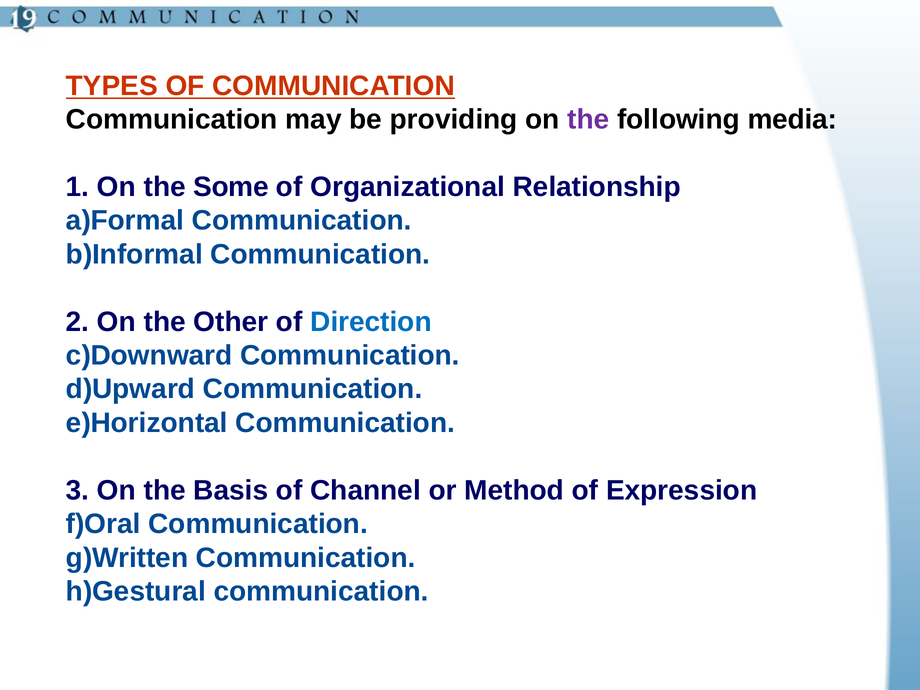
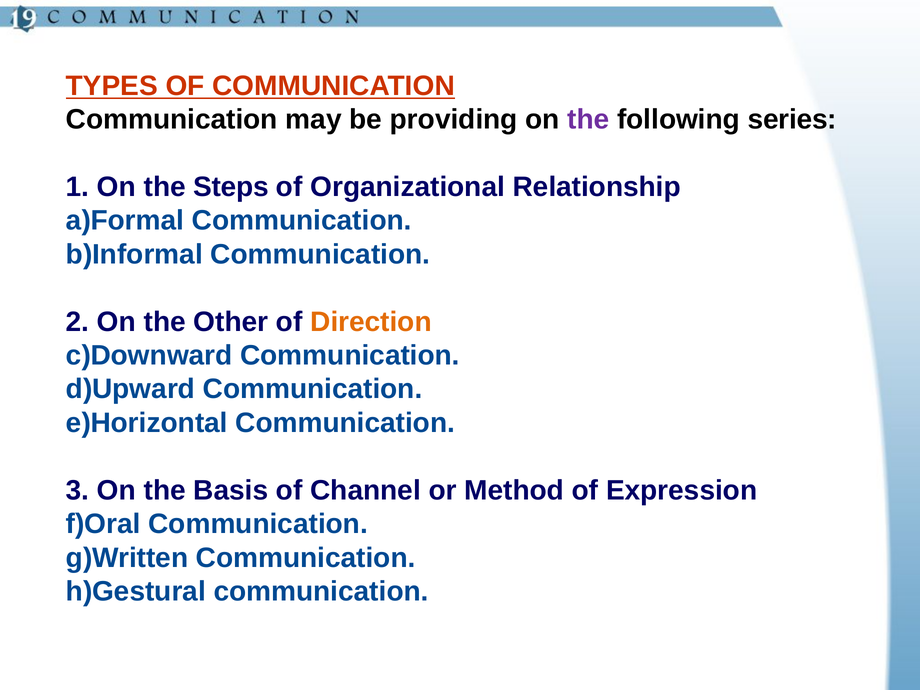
media: media -> series (792, 119)
Some: Some -> Steps (231, 187)
Direction colour: blue -> orange (371, 322)
